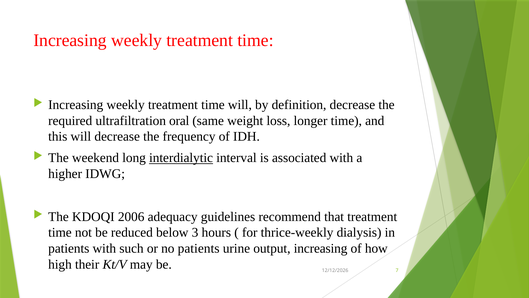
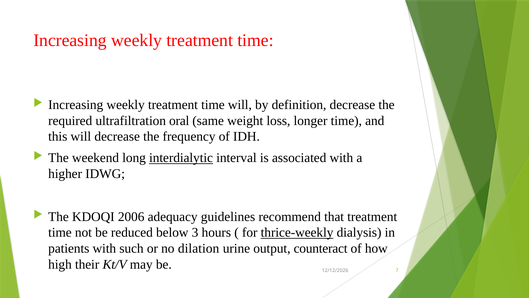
thrice-weekly underline: none -> present (297, 232)
no patients: patients -> dilation (199, 248)
output increasing: increasing -> counteract (321, 248)
